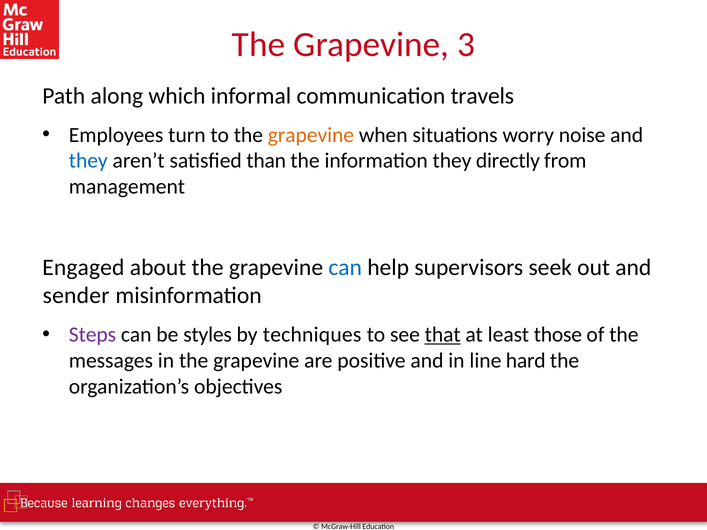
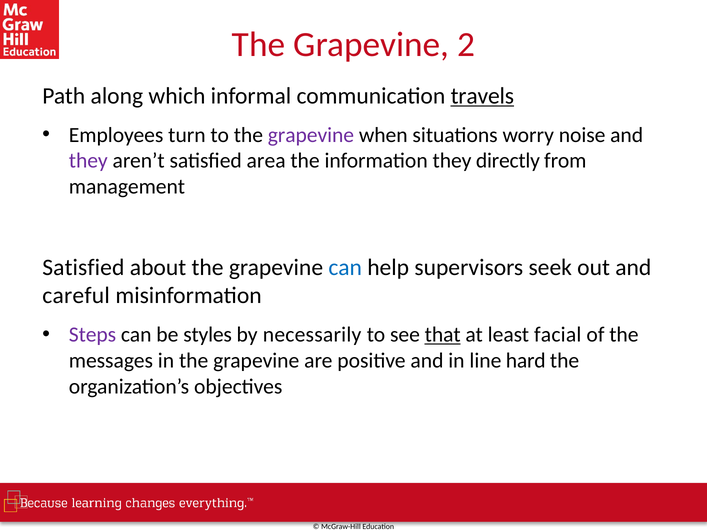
3: 3 -> 2 (466, 45)
travels underline: none -> present (482, 96)
grapevine colour: orange -> purple (311, 135)
they colour: blue -> purple (88, 161)
than: than -> area (266, 161)
Engaged: Engaged -> Satisfied (83, 267)
sender: sender -> careful (76, 296)
techniques: techniques -> necessarily (312, 335)
those: those -> facial (558, 335)
